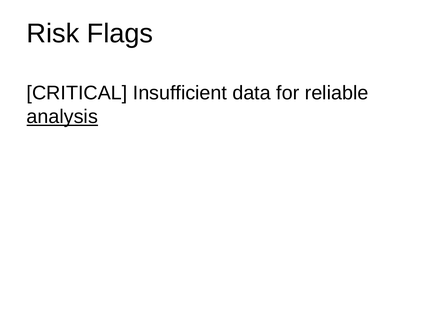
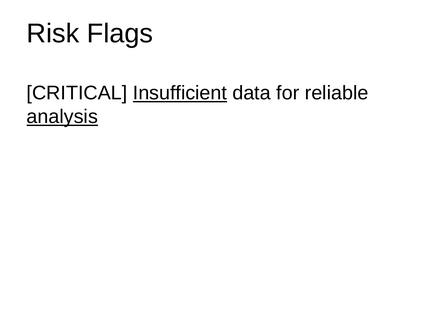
Insufficient underline: none -> present (180, 93)
